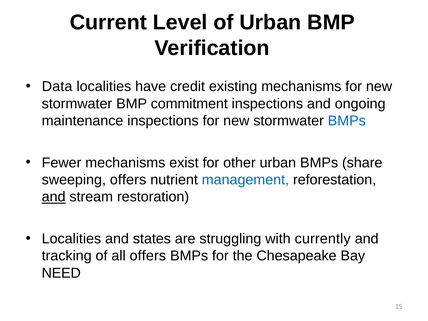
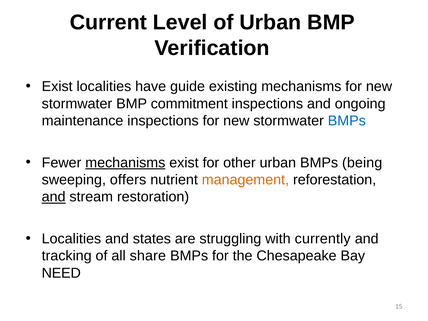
Data: Data -> Exist (57, 87)
credit: credit -> guide (188, 87)
mechanisms underline: none -> present (125, 163)
share: share -> being (362, 163)
management colour: blue -> orange (245, 180)
all offers: offers -> share (148, 256)
